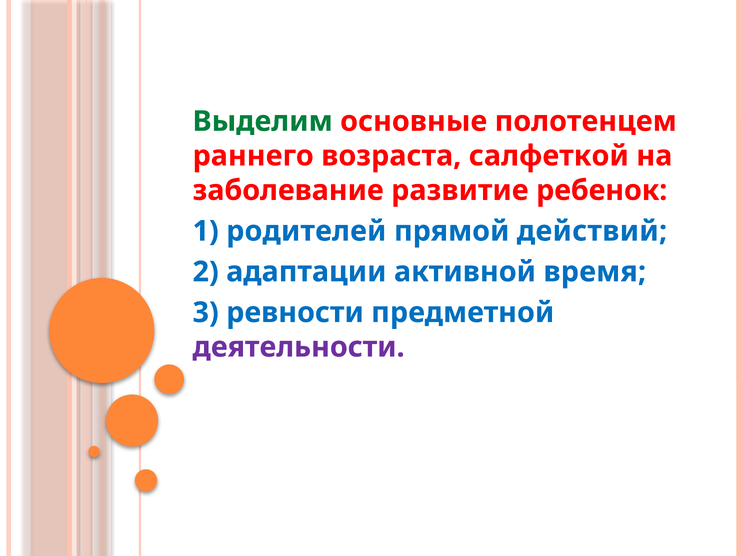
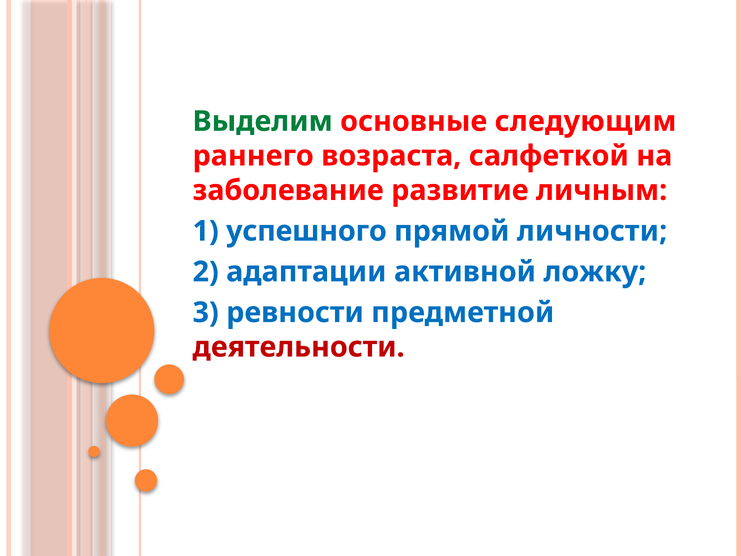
полотенцем: полотенцем -> следующим (586, 121)
ребенок: ребенок -> личным (602, 190)
родителей: родителей -> успешного (306, 231)
действий: действий -> личности (592, 231)
время: время -> ложку (595, 272)
деятельности colour: purple -> red (299, 347)
